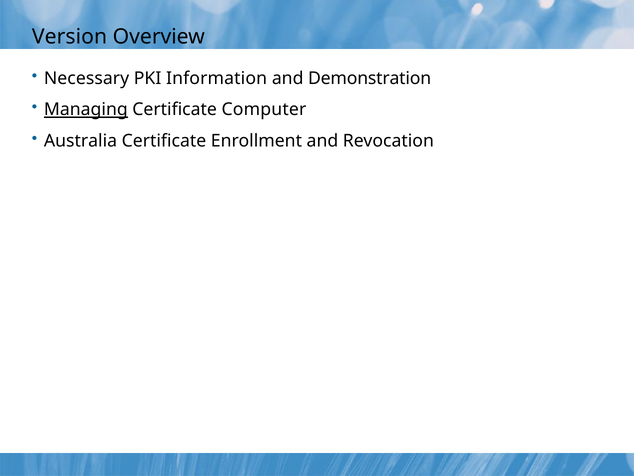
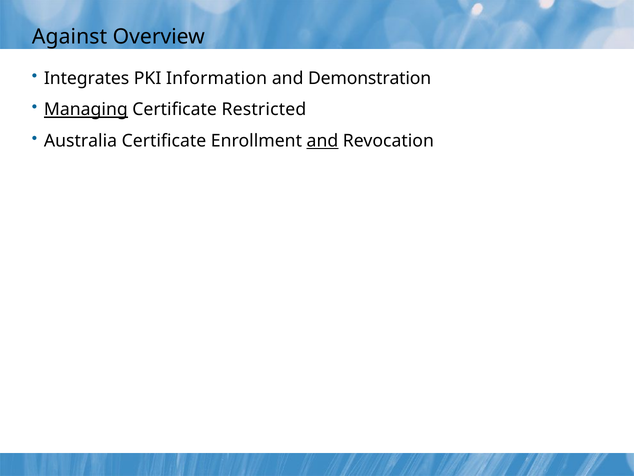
Version: Version -> Against (70, 37)
Necessary: Necessary -> Integrates (87, 78)
Computer: Computer -> Restricted (264, 110)
and underline: none -> present (322, 141)
